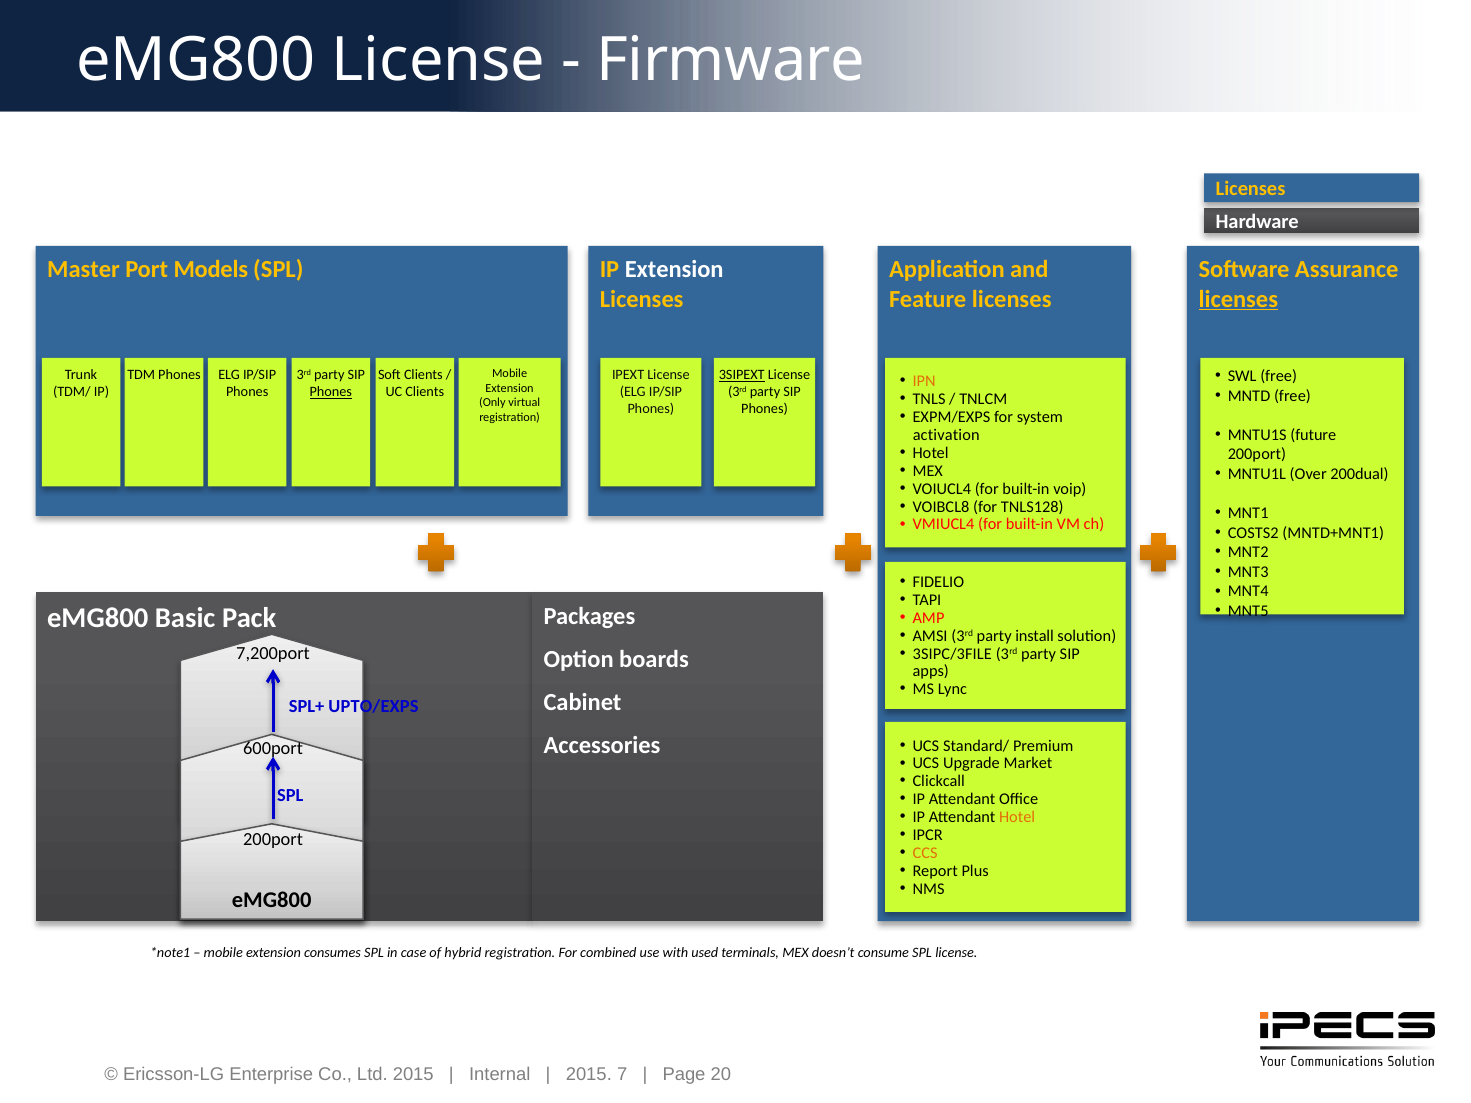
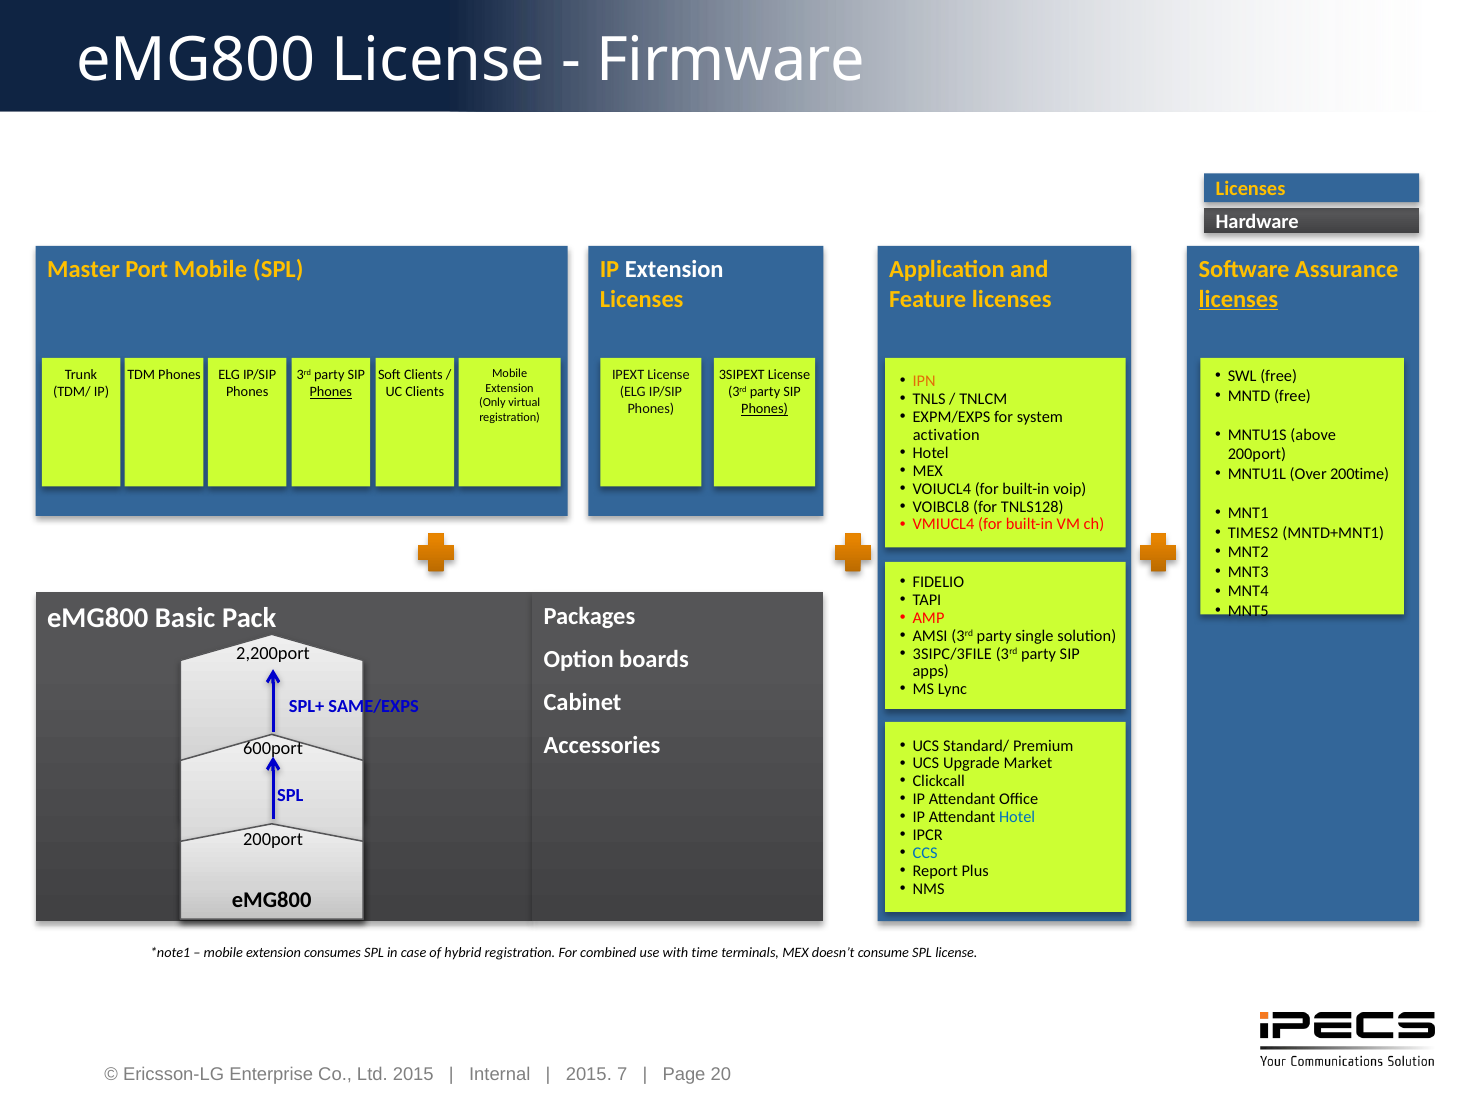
Port Models: Models -> Mobile (211, 270)
3SIPEXT underline: present -> none (742, 375)
Phones underline: none -> present (765, 409)
future: future -> above (1313, 435)
200dual: 200dual -> 200time (1360, 474)
COSTS2: COSTS2 -> TIMES2 (1253, 533)
install: install -> single (1034, 636)
7,200port: 7,200port -> 2,200port (273, 653)
UPTO/EXPS: UPTO/EXPS -> SAME/EXPS (374, 706)
Hotel colour: orange -> blue (1017, 817)
CCS colour: orange -> blue (925, 853)
used: used -> time (705, 953)
